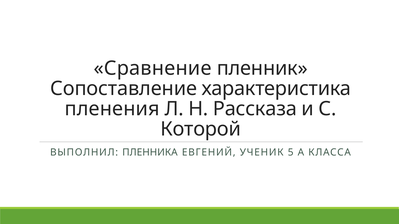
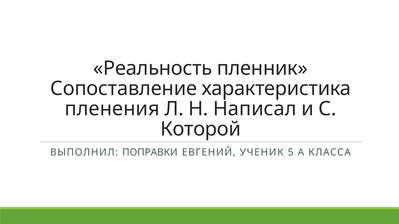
Сравнение: Сравнение -> Реальность (153, 68)
Рассказа: Рассказа -> Написал (255, 109)
ПЛЕННИКА: ПЛЕННИКА -> ПОПРАВКИ (150, 153)
